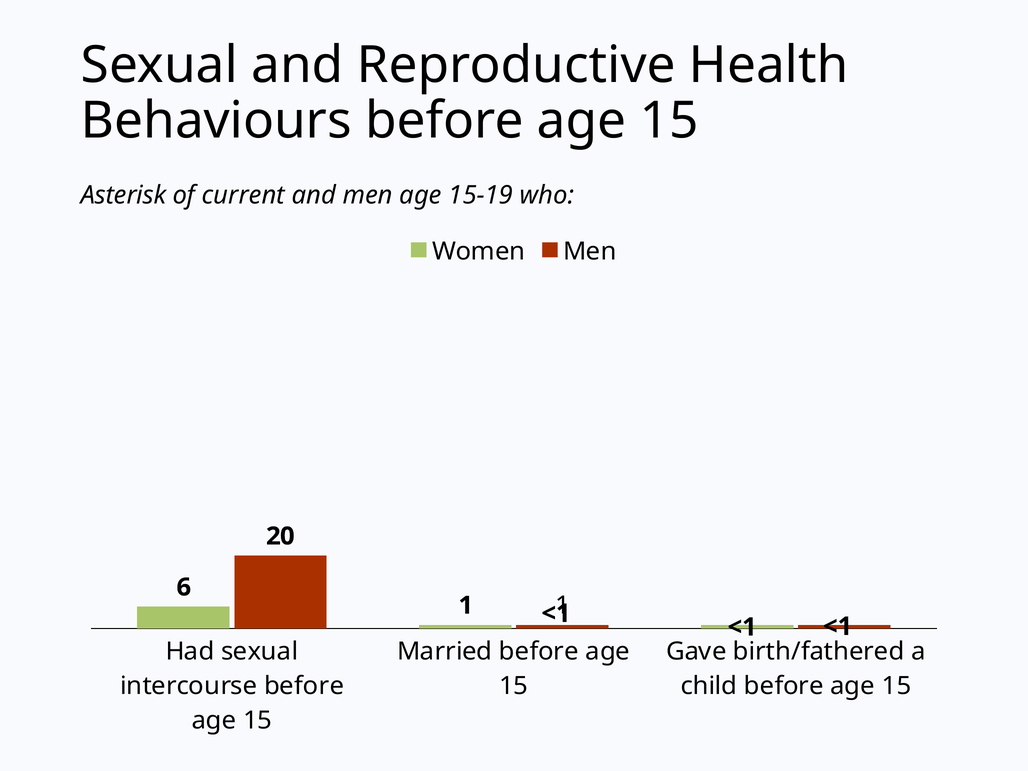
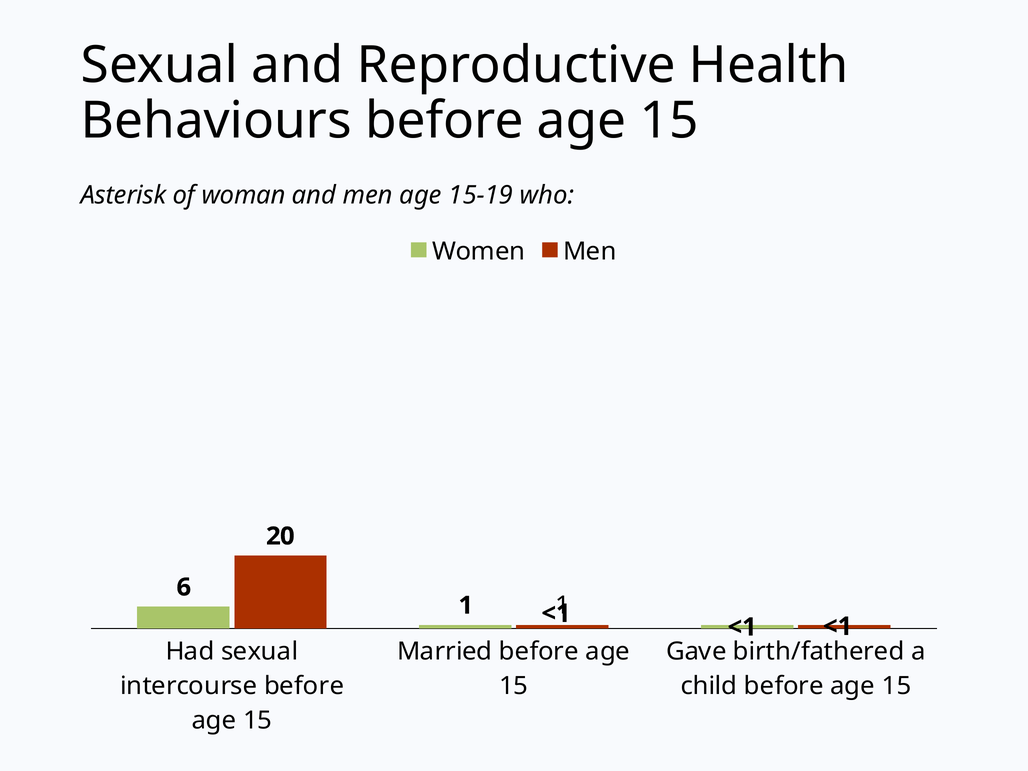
current: current -> woman (244, 195)
